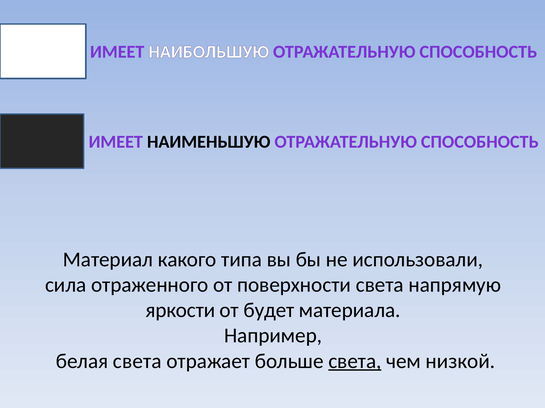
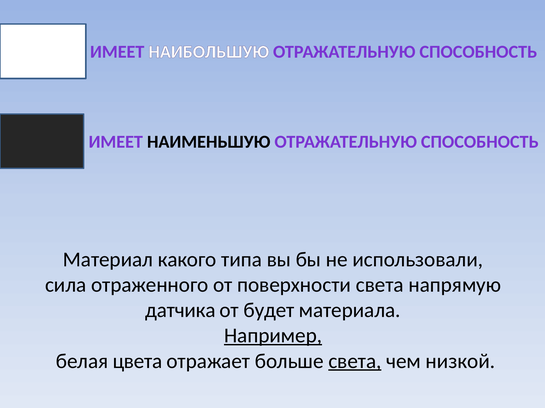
яркости: яркости -> датчика (180, 311)
Например underline: none -> present (273, 336)
белая света: света -> цвета (138, 362)
